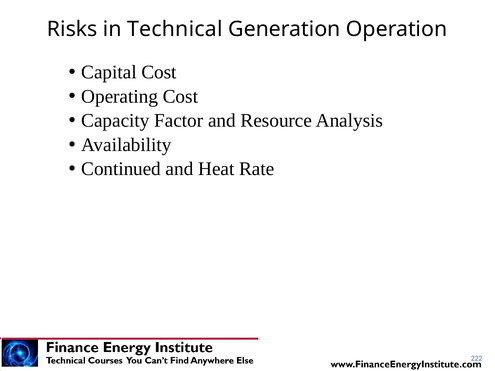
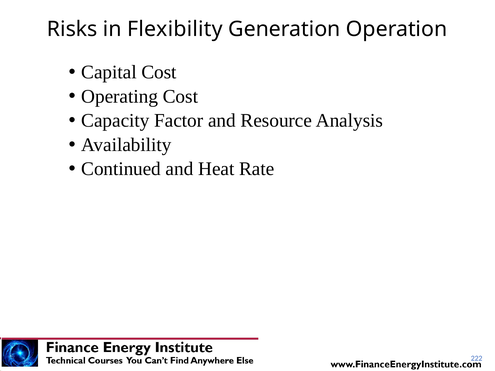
Technical: Technical -> Flexibility (175, 29)
